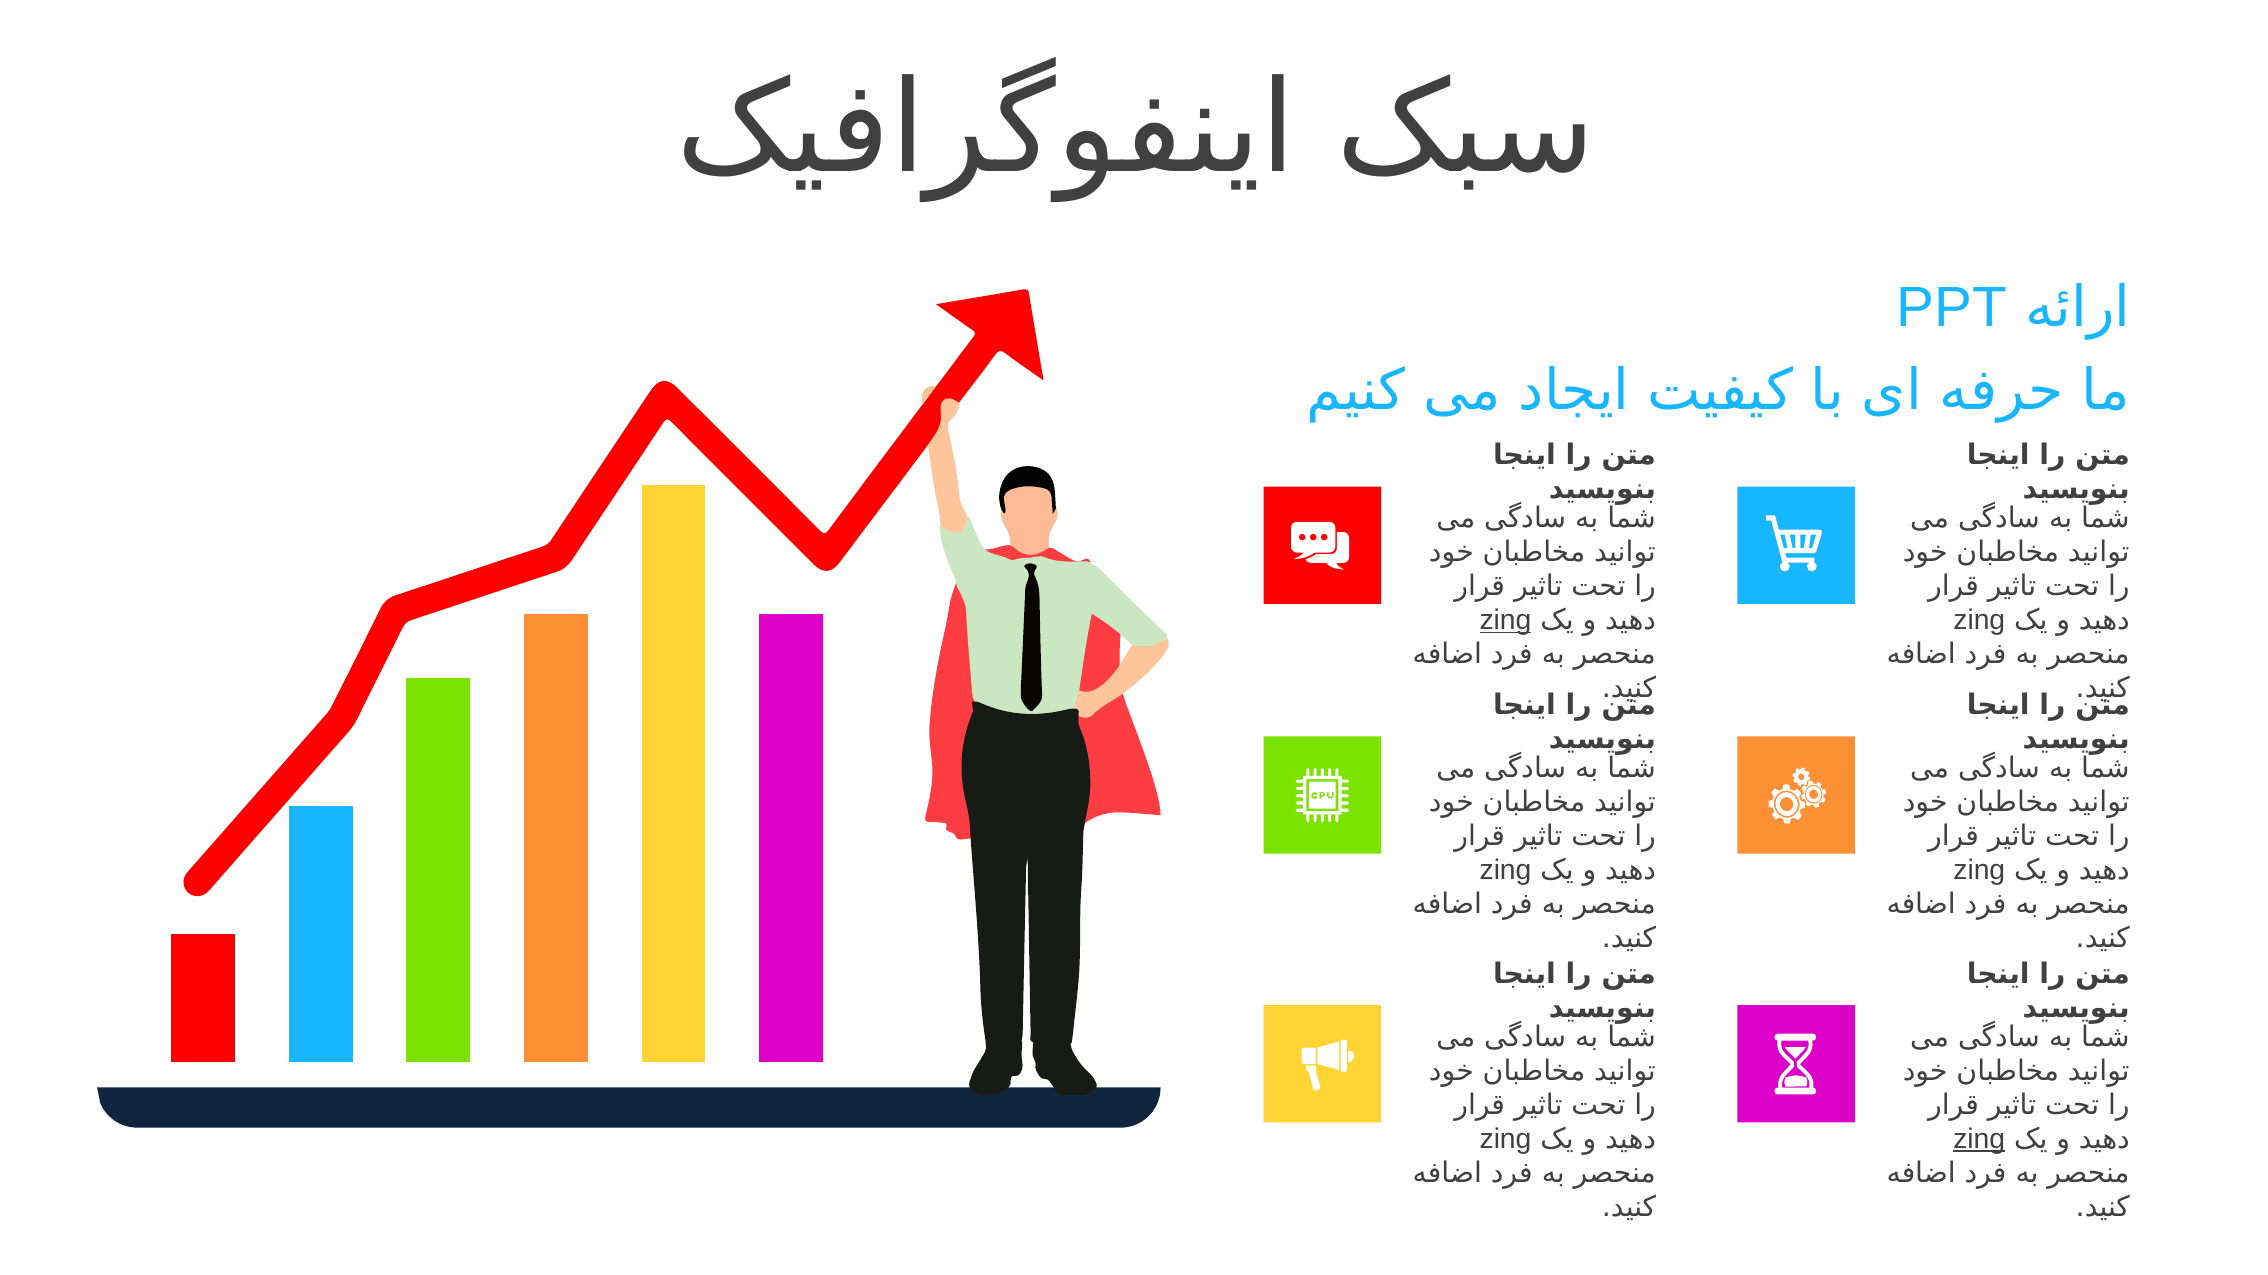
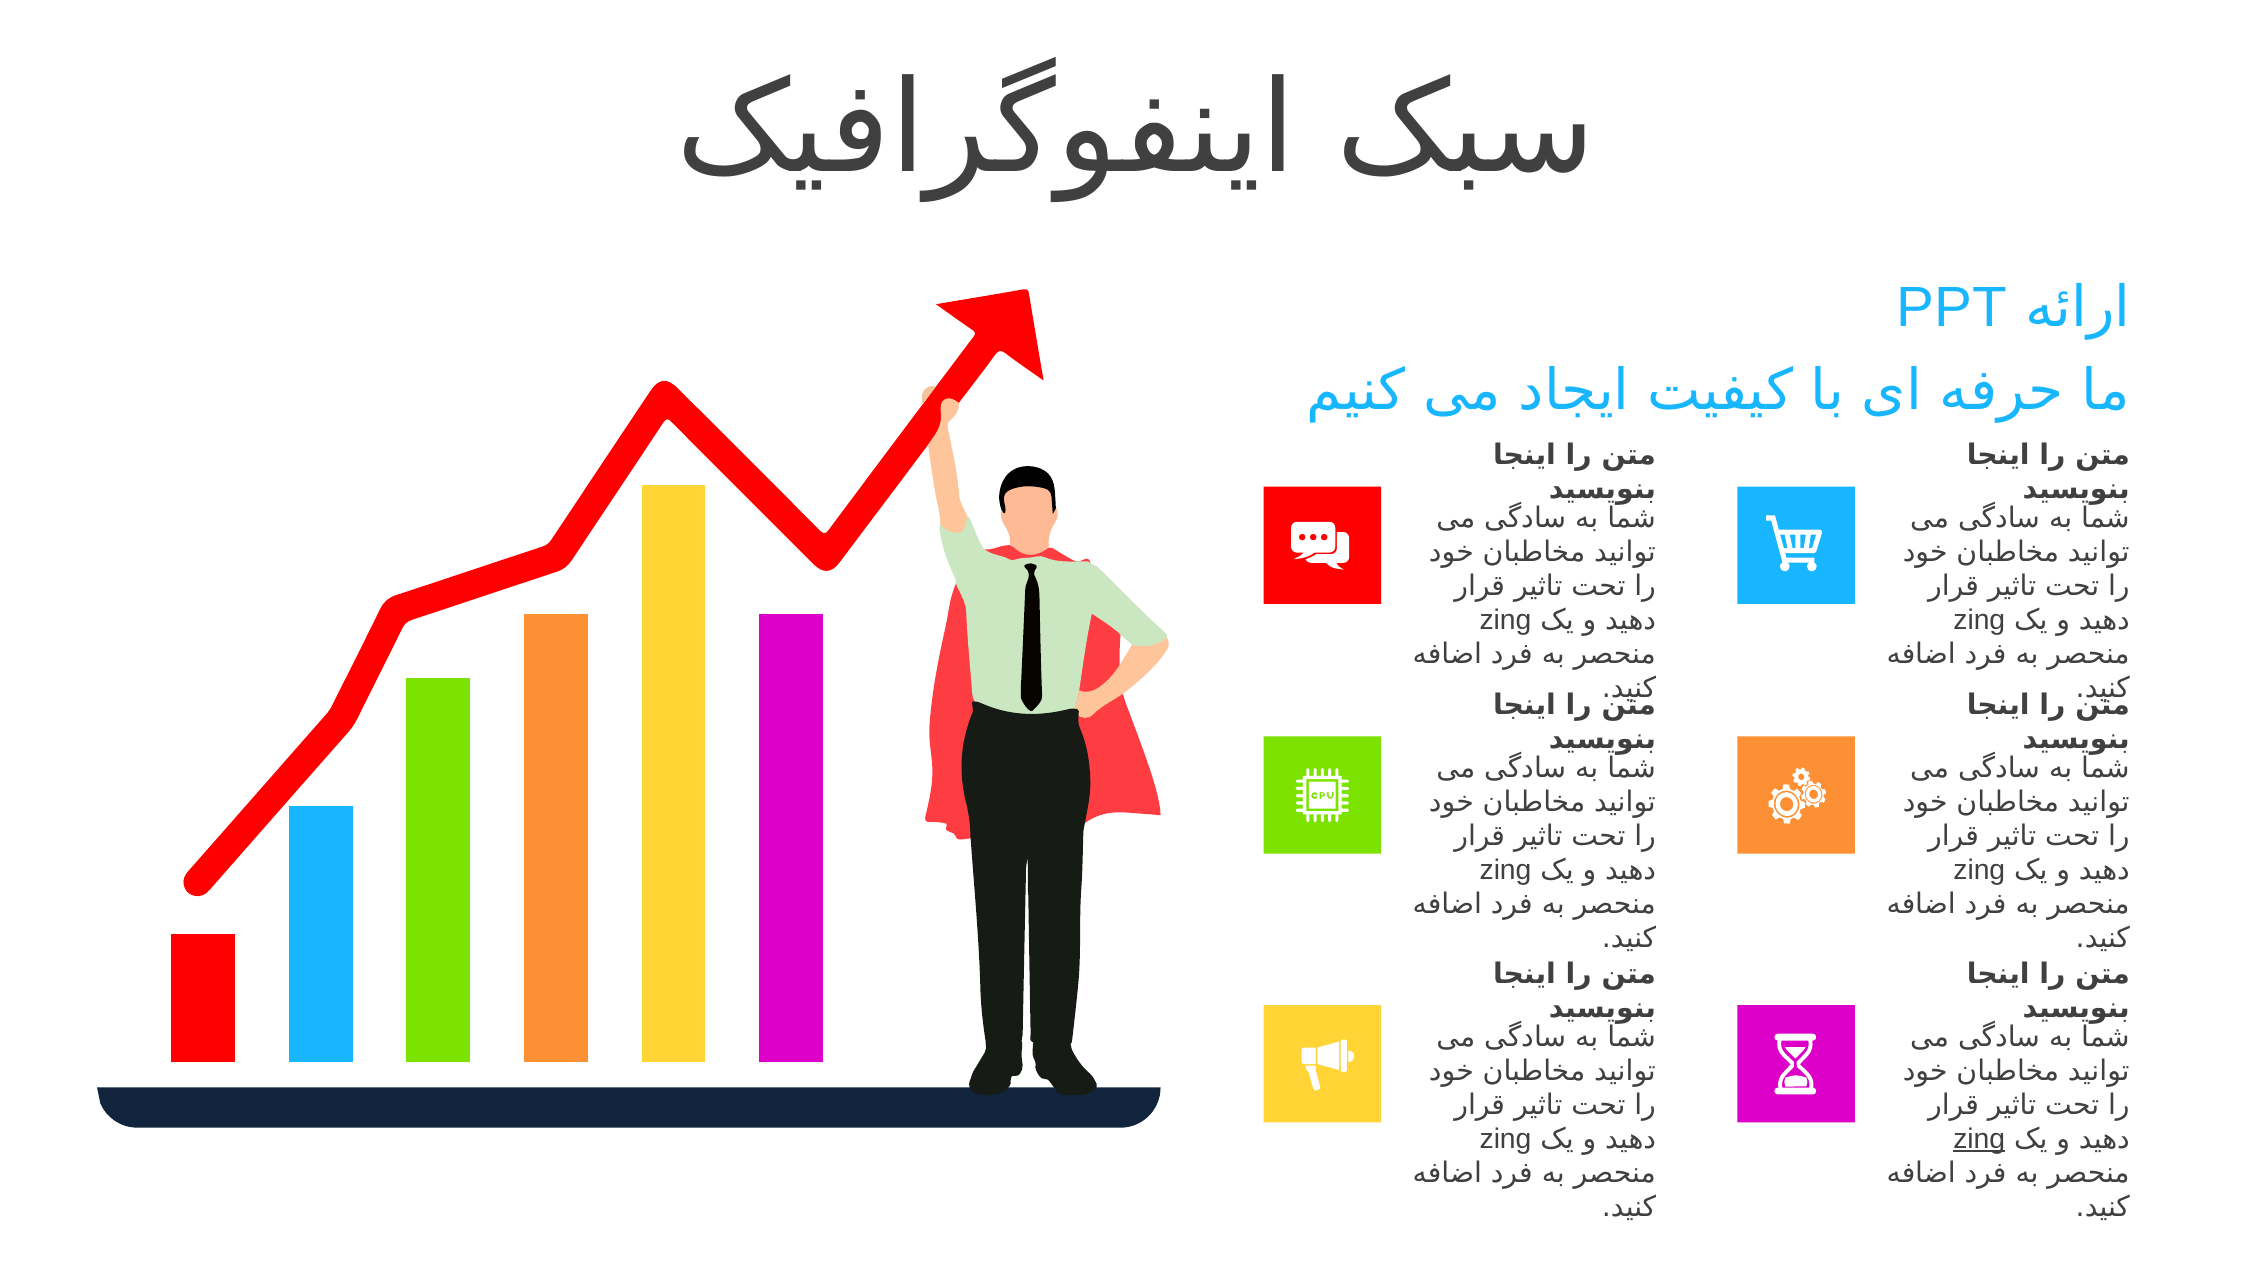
zing underline: present -> none (1505, 621)
